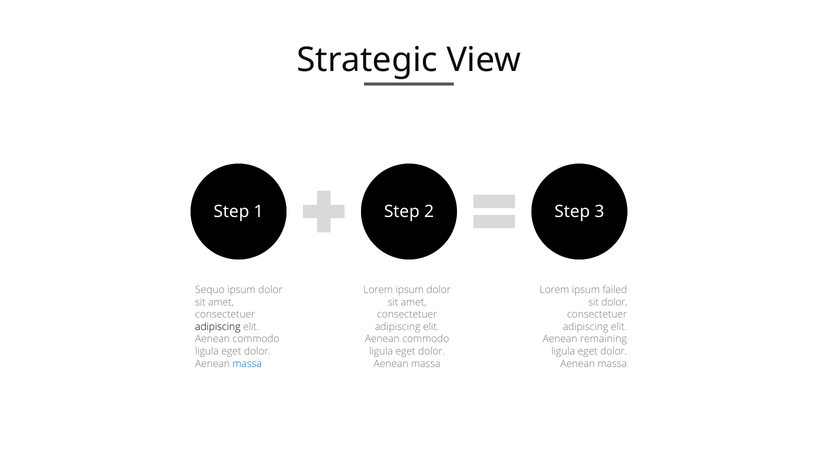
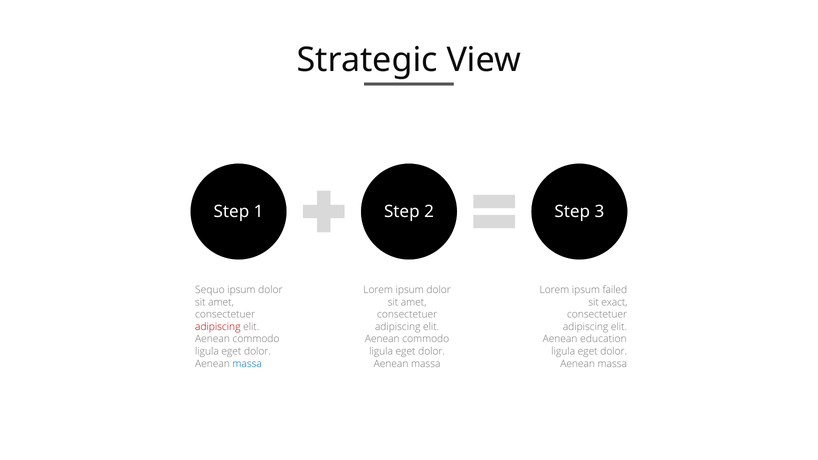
sit dolor: dolor -> exact (614, 302)
adipiscing colour: black -> red (218, 327)
remaining: remaining -> education (603, 339)
